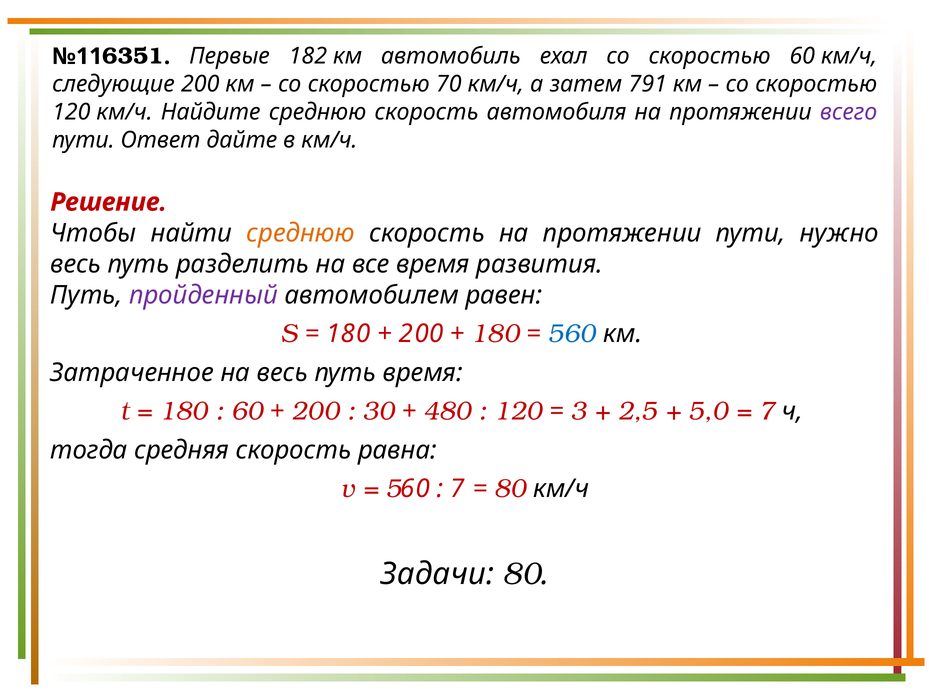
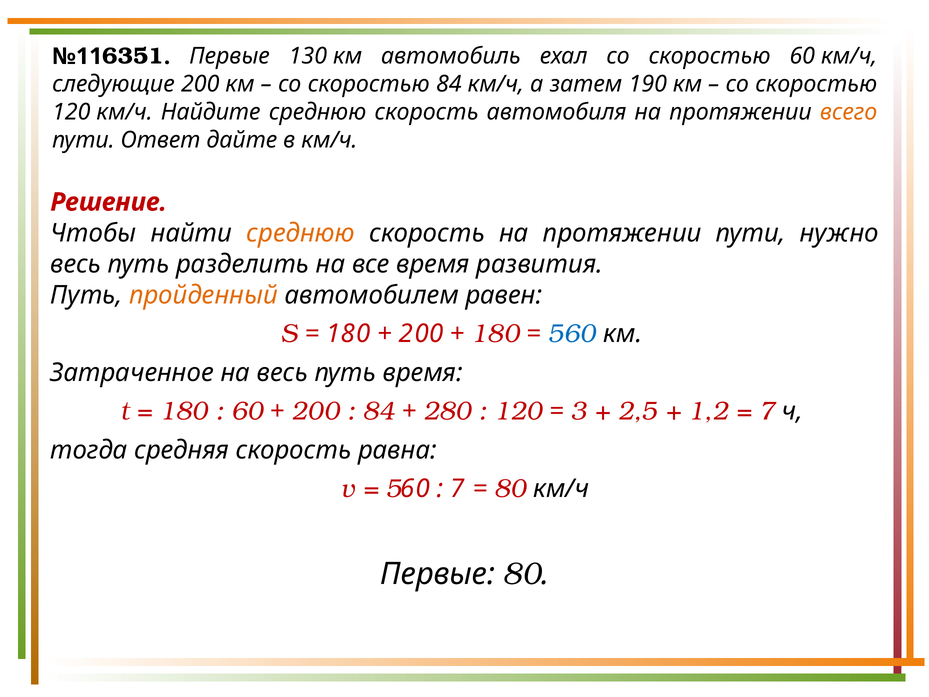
182: 182 -> 130 (308, 56)
скоростью 70: 70 -> 84 (449, 84)
791: 791 -> 190 (648, 84)
всего colour: purple -> orange (849, 112)
пройденный colour: purple -> orange (203, 295)
30: 30 -> 84 (379, 411)
480: 480 -> 280 (447, 411)
5,0: 5,0 -> 1,2 (708, 411)
Задачи: Задачи -> Первые (438, 574)
